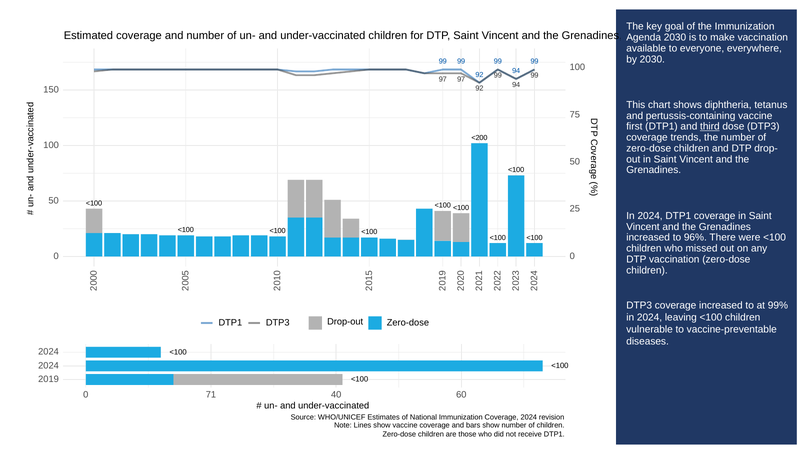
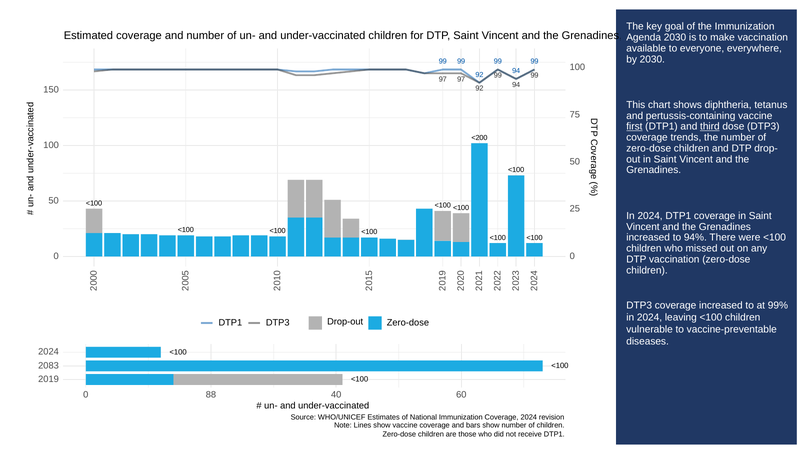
first underline: none -> present (634, 127)
96%: 96% -> 94% (695, 238)
2024: 2024 -> 2083 (49, 365)
71: 71 -> 88 (211, 395)
